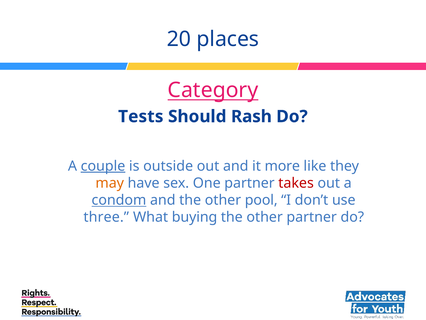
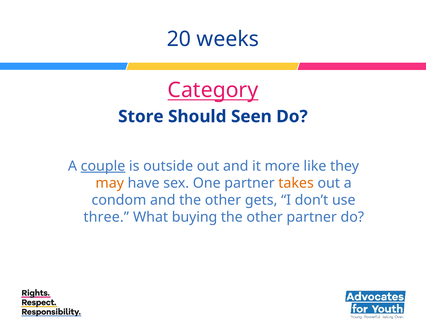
places: places -> weeks (228, 39)
Tests: Tests -> Store (141, 116)
Rash: Rash -> Seen (251, 116)
takes colour: red -> orange (296, 183)
condom underline: present -> none (119, 200)
pool: pool -> gets (261, 200)
